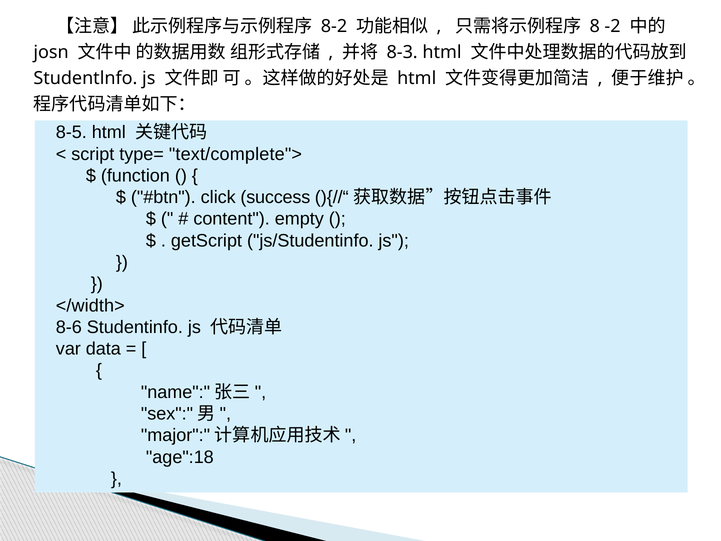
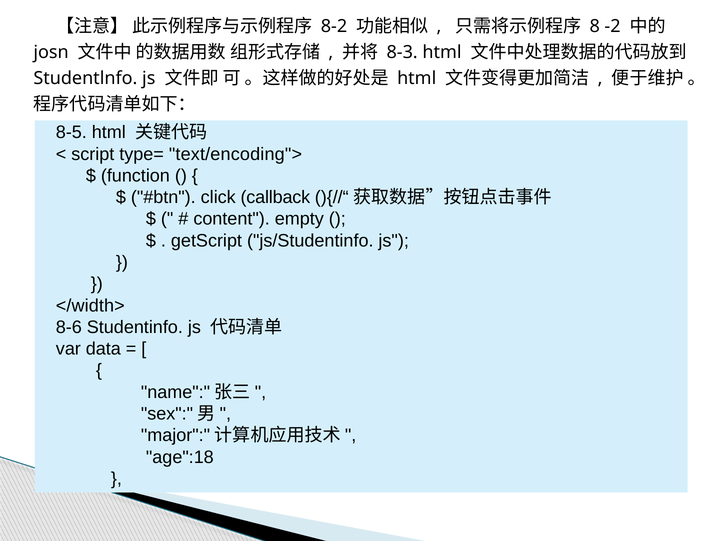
text/complete">: text/complete"> -> text/encoding"> (235, 154)
success: success -> callback (275, 197)
